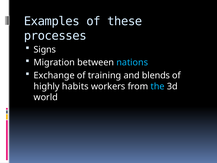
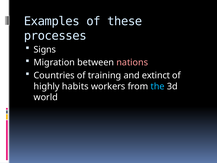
nations colour: light blue -> pink (132, 62)
Exchange: Exchange -> Countries (54, 75)
blends: blends -> extinct (156, 75)
